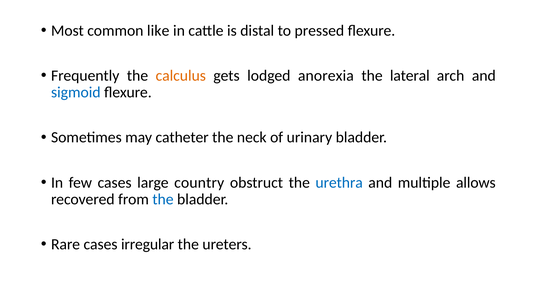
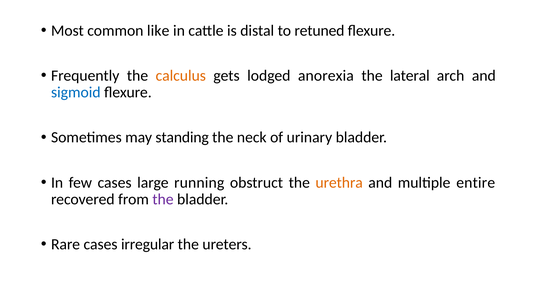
pressed: pressed -> retuned (319, 31)
catheter: catheter -> standing (182, 138)
country: country -> running (199, 183)
urethra colour: blue -> orange (339, 183)
allows: allows -> entire (476, 183)
the colour: blue -> purple (163, 199)
